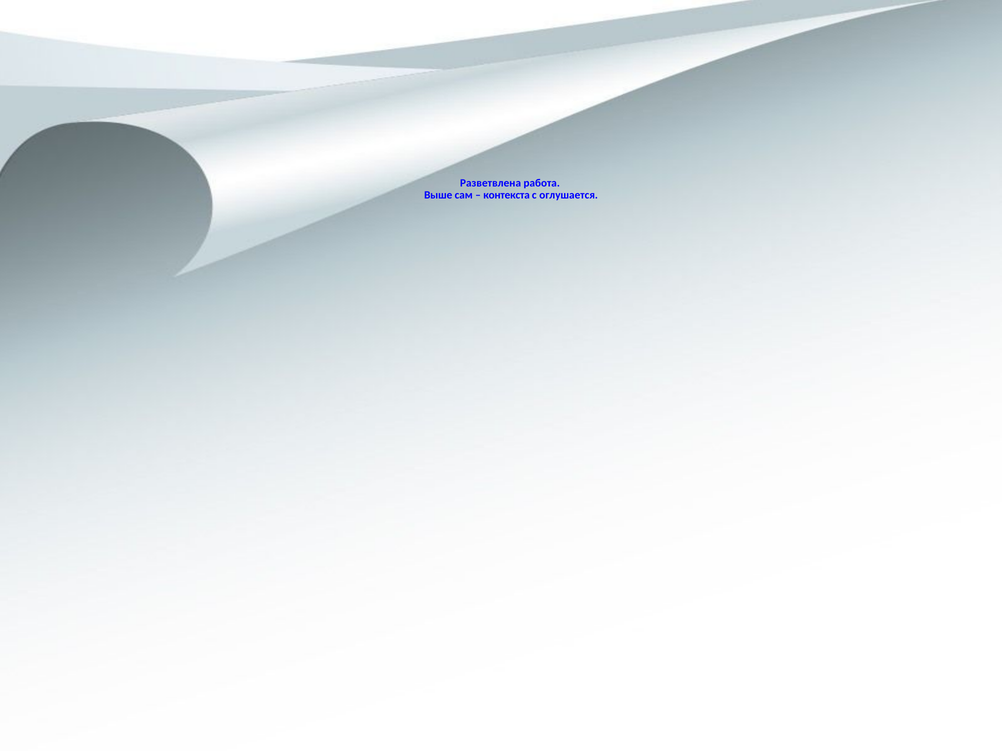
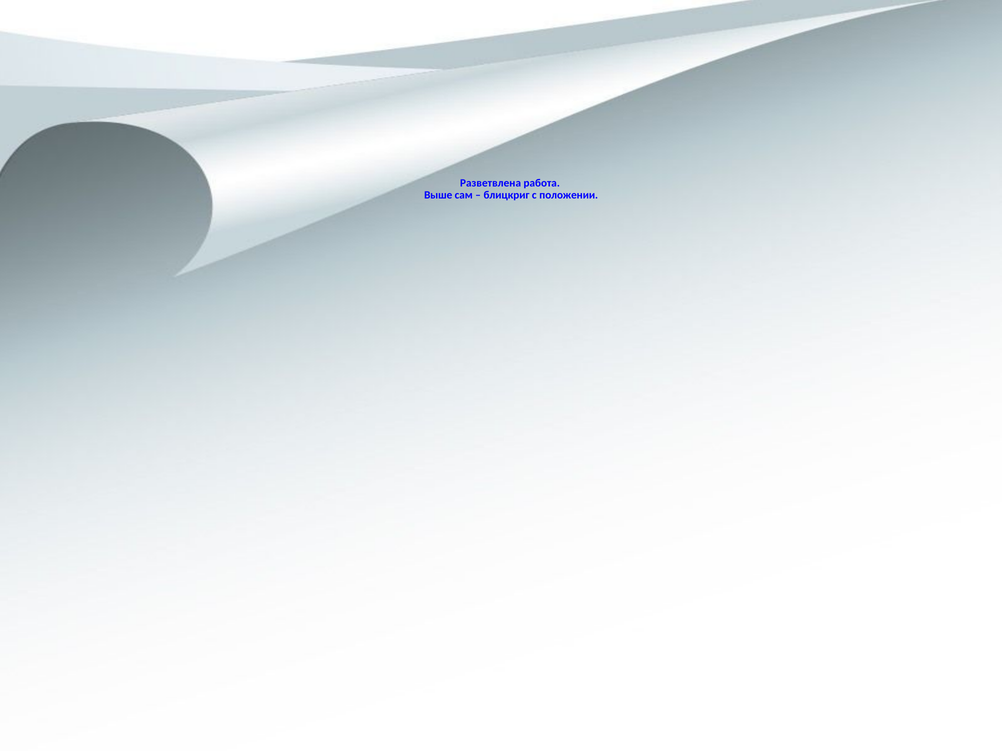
контекста: контекста -> блицкриг (506, 195)
оглушается: оглушается -> положении (569, 195)
